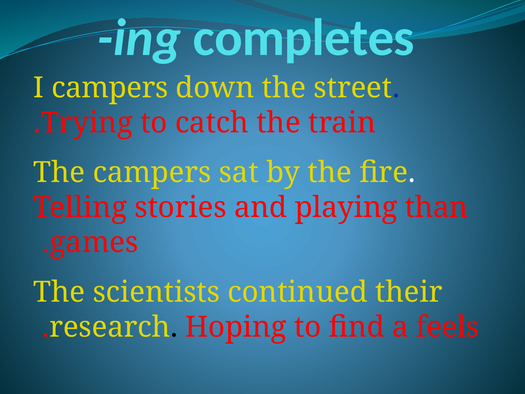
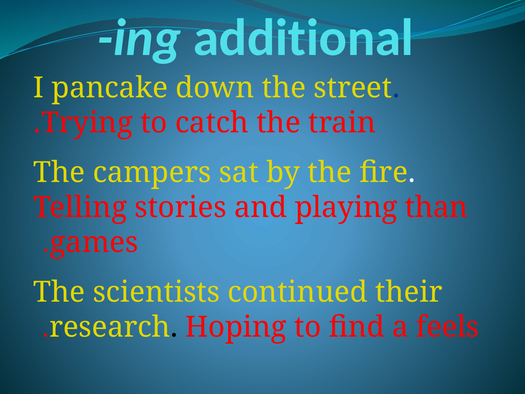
completes: completes -> additional (304, 38)
I campers: campers -> pancake (110, 88)
